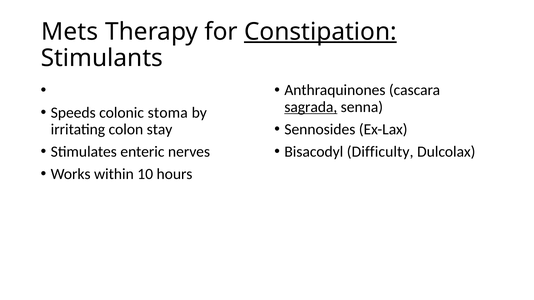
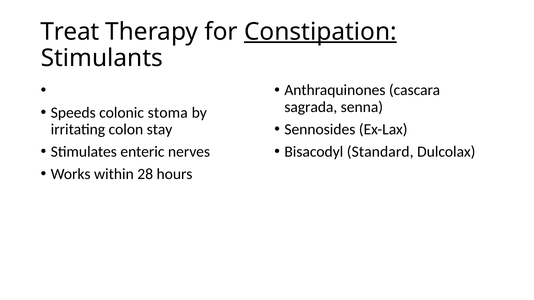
Mets: Mets -> Treat (70, 32)
sagrada underline: present -> none (311, 107)
Difficulty: Difficulty -> Standard (380, 152)
10: 10 -> 28 (145, 174)
